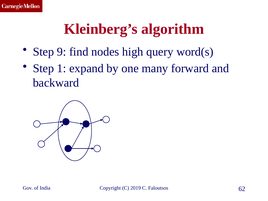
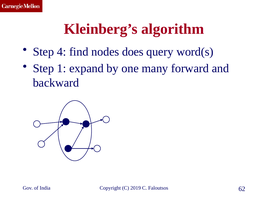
9: 9 -> 4 (62, 52)
high: high -> does (133, 52)
